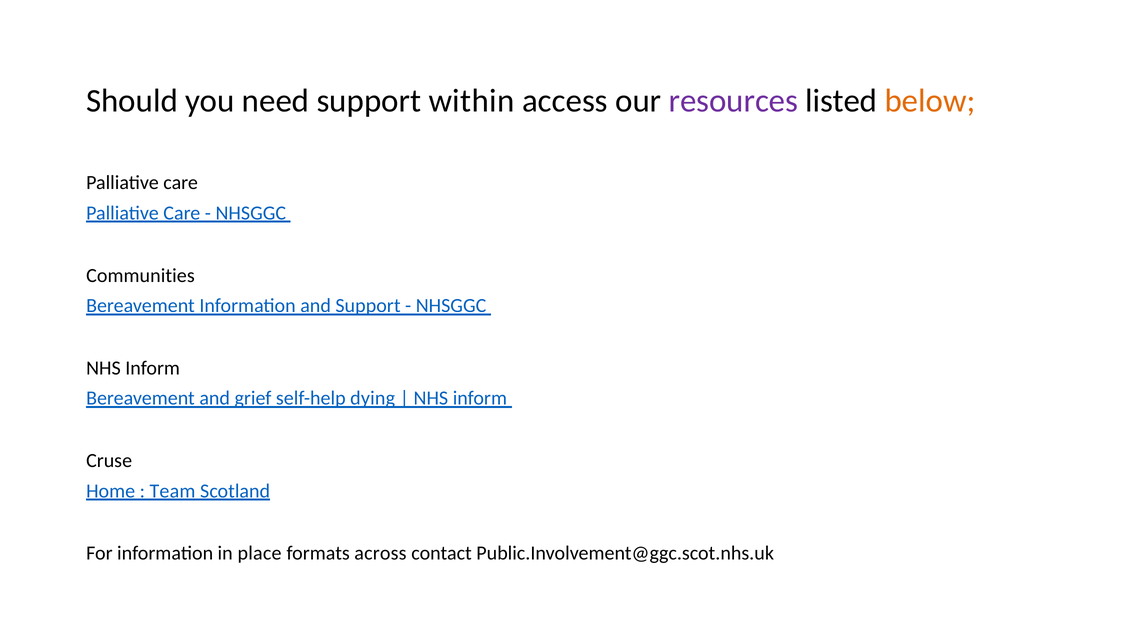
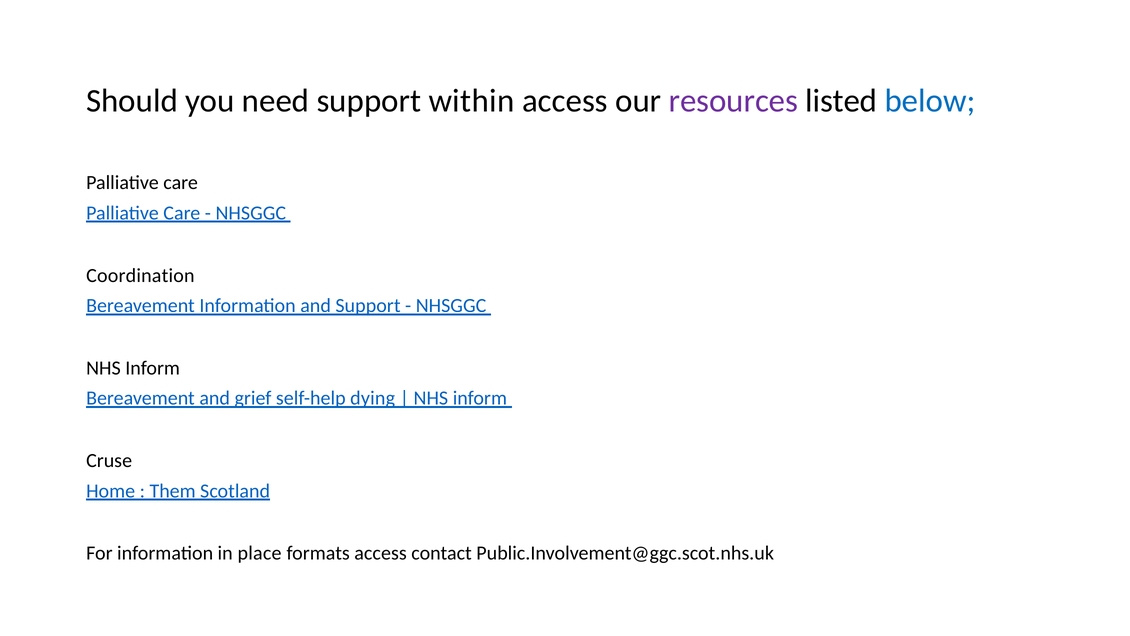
below colour: orange -> blue (930, 101)
Communities: Communities -> Coordination (140, 275)
Team: Team -> Them (173, 491)
formats across: across -> access (381, 553)
